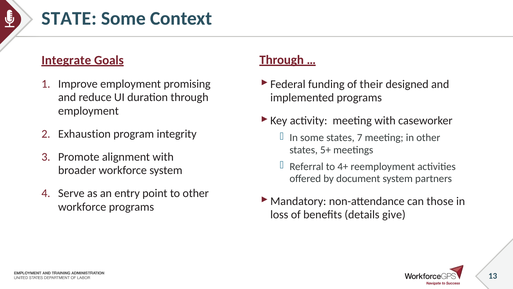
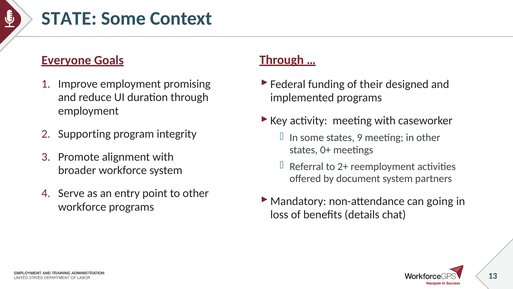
Integrate: Integrate -> Everyone (66, 60)
Exhaustion: Exhaustion -> Supporting (84, 134)
7: 7 -> 9 (360, 138)
5+: 5+ -> 0+ (325, 150)
4+: 4+ -> 2+ (343, 166)
those: those -> going (440, 201)
give: give -> chat (394, 214)
